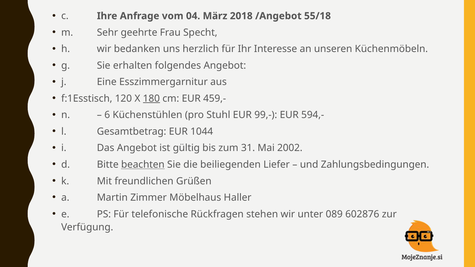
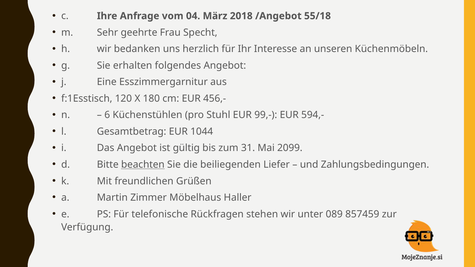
180 underline: present -> none (151, 99)
459,-: 459,- -> 456,- (215, 99)
2002: 2002 -> 2099 (290, 148)
602876: 602876 -> 857459 (362, 214)
